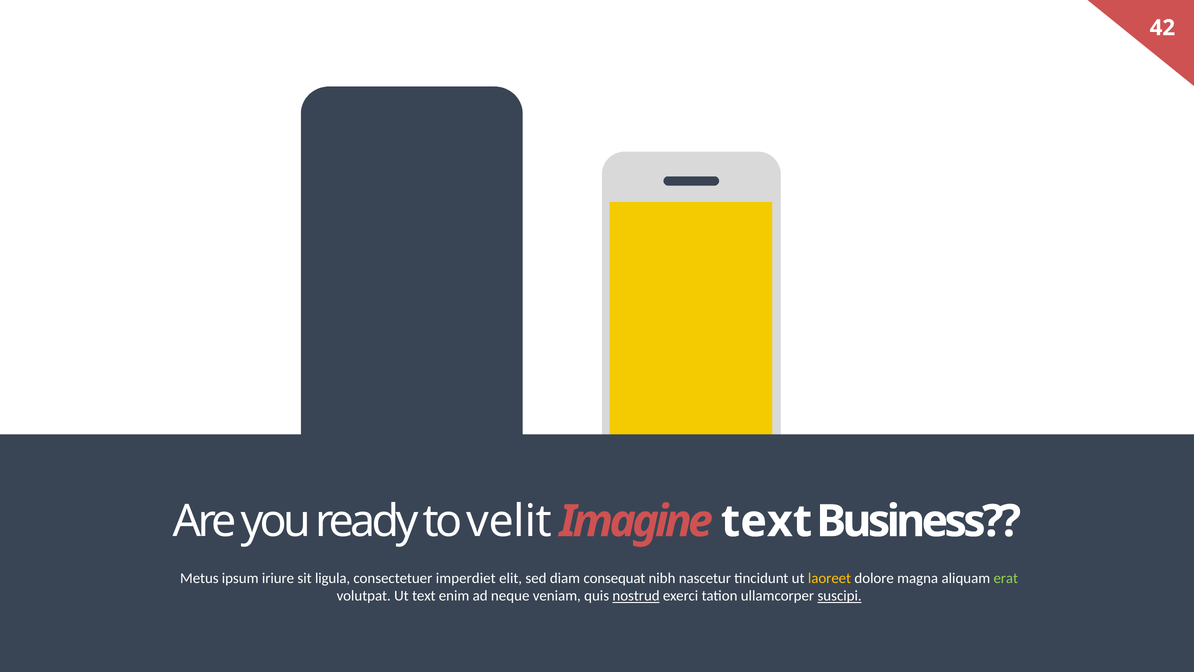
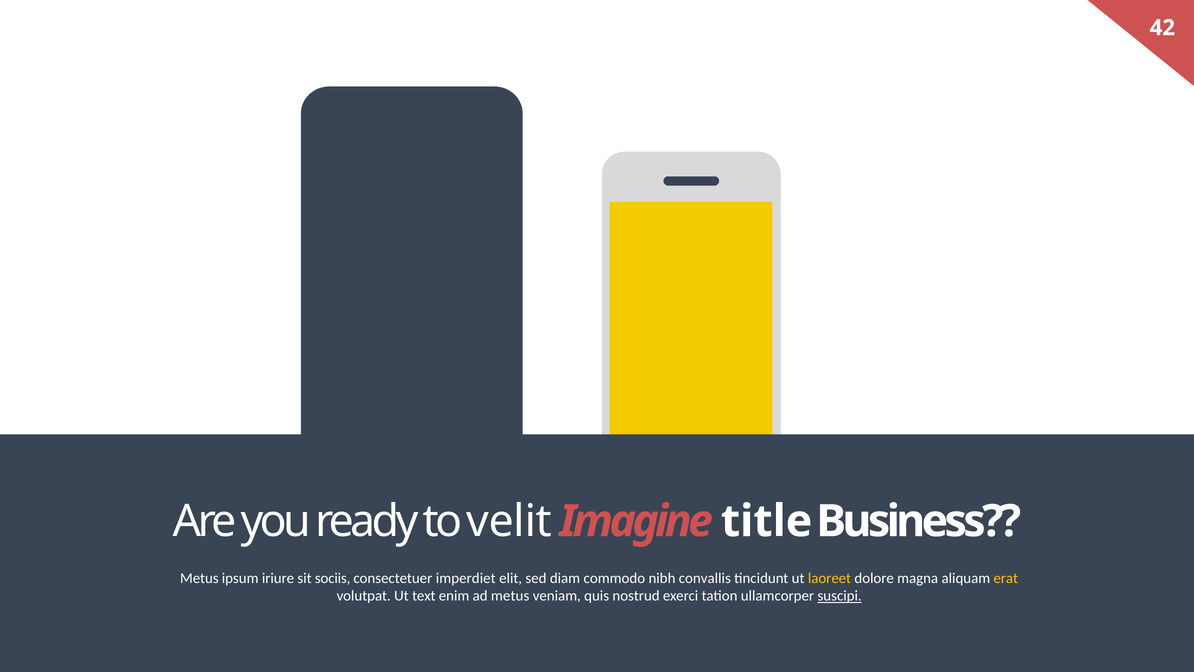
Imagine text: text -> title (767, 521)
ligula: ligula -> sociis (333, 578)
consequat: consequat -> commodo (614, 578)
nascetur: nascetur -> convallis (705, 578)
erat colour: light green -> yellow (1006, 578)
ad neque: neque -> metus (510, 596)
nostrud underline: present -> none (636, 596)
